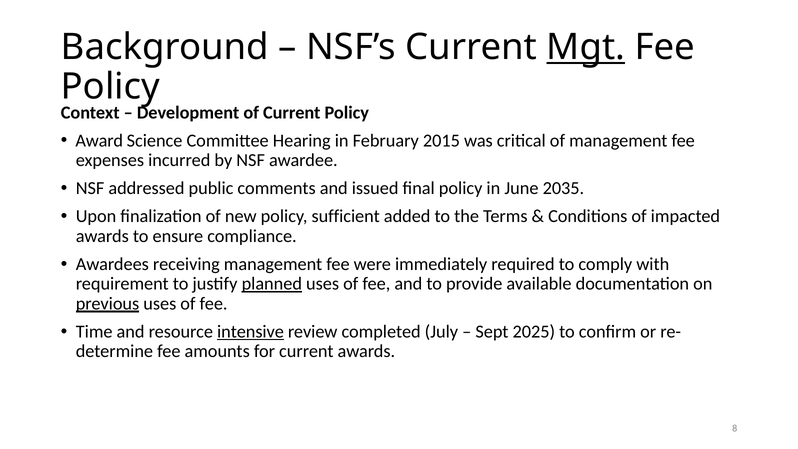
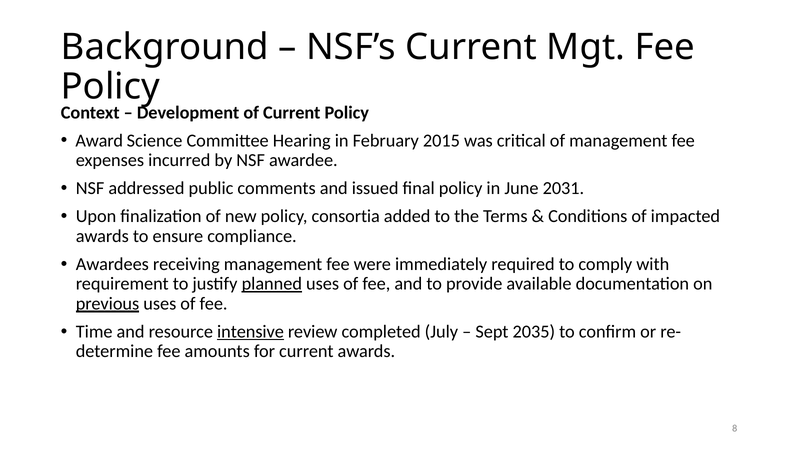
Mgt underline: present -> none (586, 47)
2035: 2035 -> 2031 (563, 188)
sufficient: sufficient -> consortia (346, 216)
2025: 2025 -> 2035 (534, 332)
